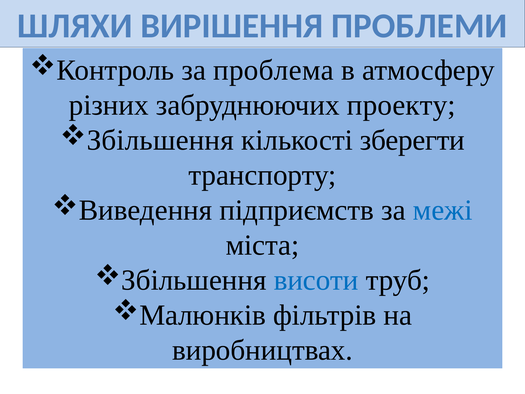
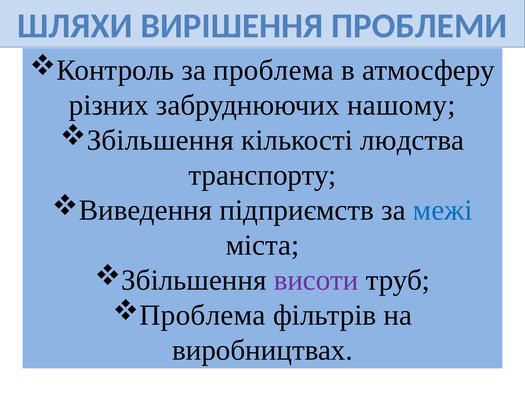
проекту: проекту -> нашому (401, 105)
зберегти: зберегти -> людства (412, 140)
висоти colour: blue -> purple (316, 280)
Малюнків: Малюнків -> Проблема (202, 315)
